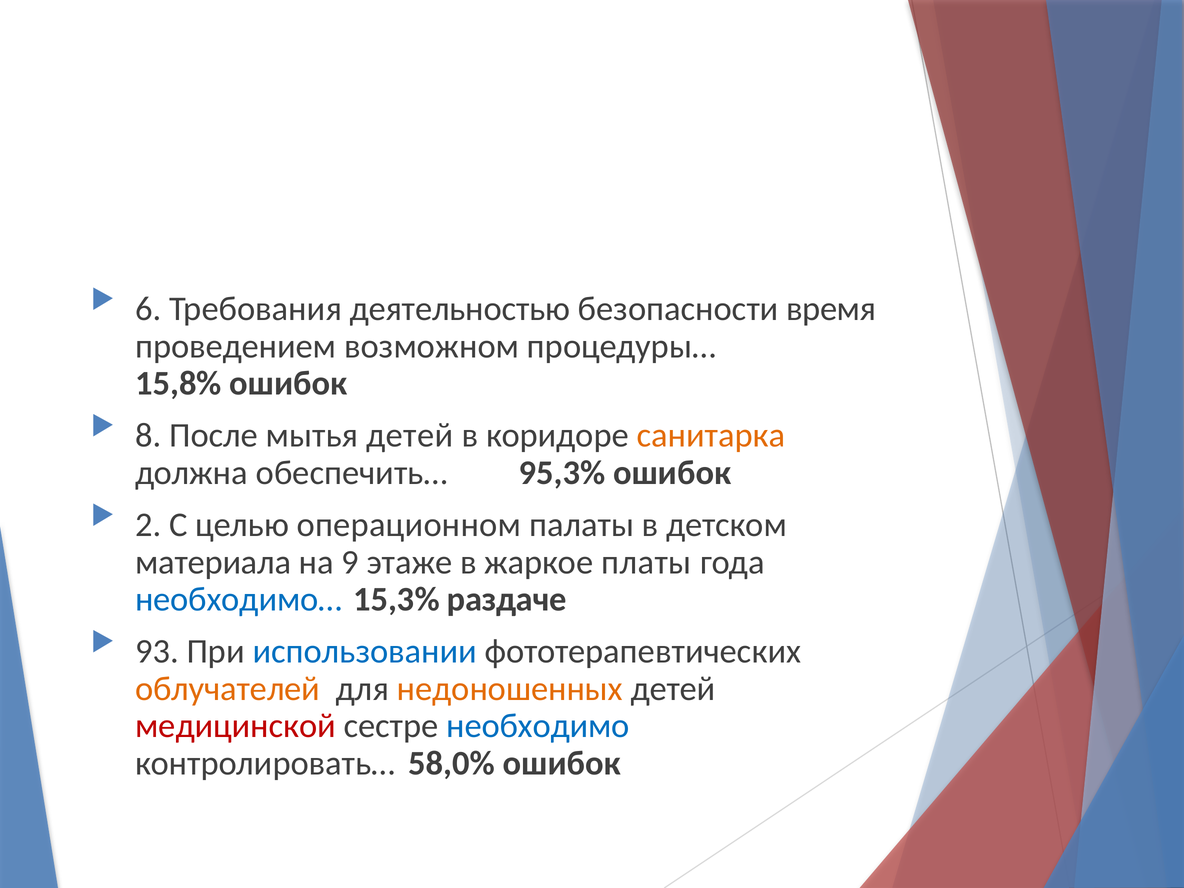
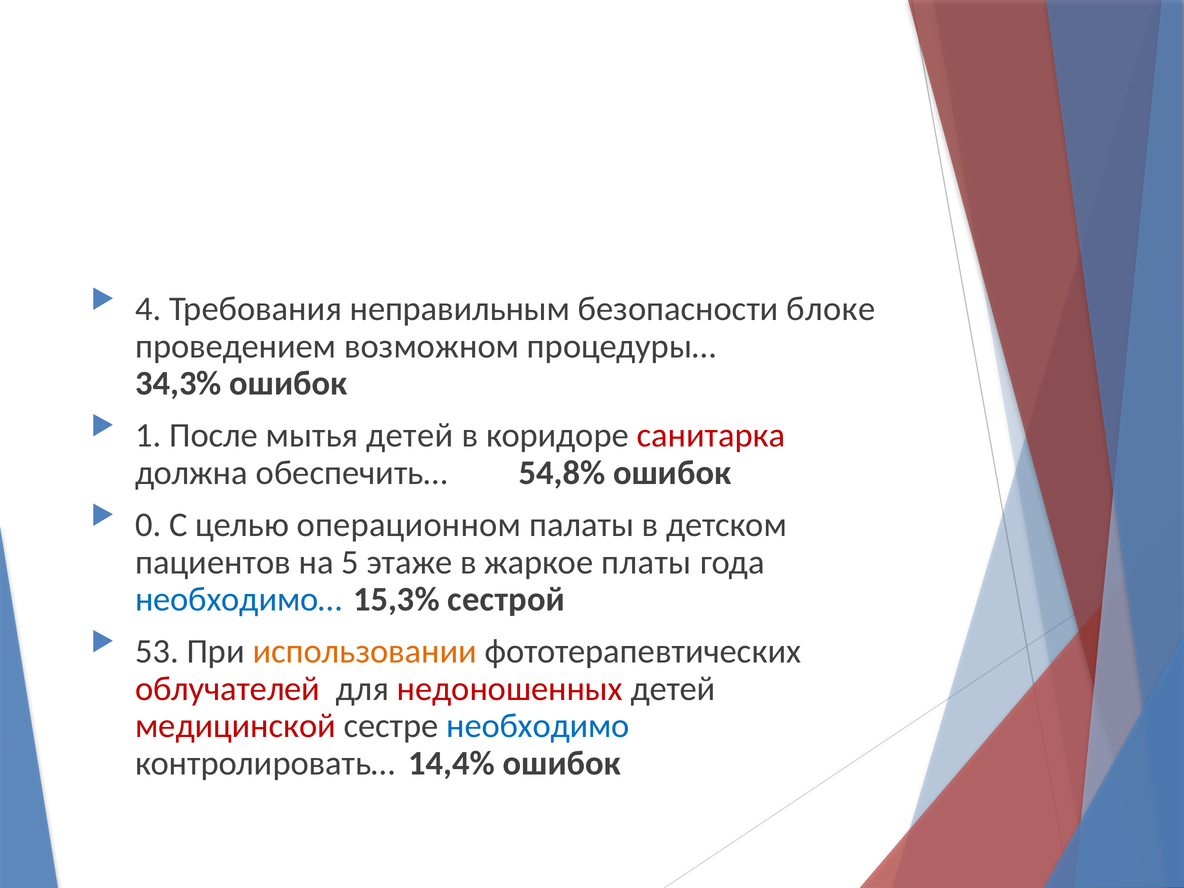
6: 6 -> 4 (148, 309)
деятельностью: деятельностью -> неправильным (460, 309)
время: время -> блоке (831, 309)
15,8%: 15,8% -> 34,3% (178, 383)
8: 8 -> 1 (148, 435)
санитарка colour: orange -> red (711, 435)
95,3%: 95,3% -> 54,8% (562, 473)
2: 2 -> 0 (148, 525)
материала: материала -> пациентов (213, 562)
9: 9 -> 5 (350, 562)
раздаче: раздаче -> сестрой (506, 599)
93: 93 -> 53 (157, 652)
использовании colour: blue -> orange (365, 652)
облучателей colour: orange -> red (228, 689)
недоношенных colour: orange -> red (510, 689)
58,0%: 58,0% -> 14,4% (452, 763)
